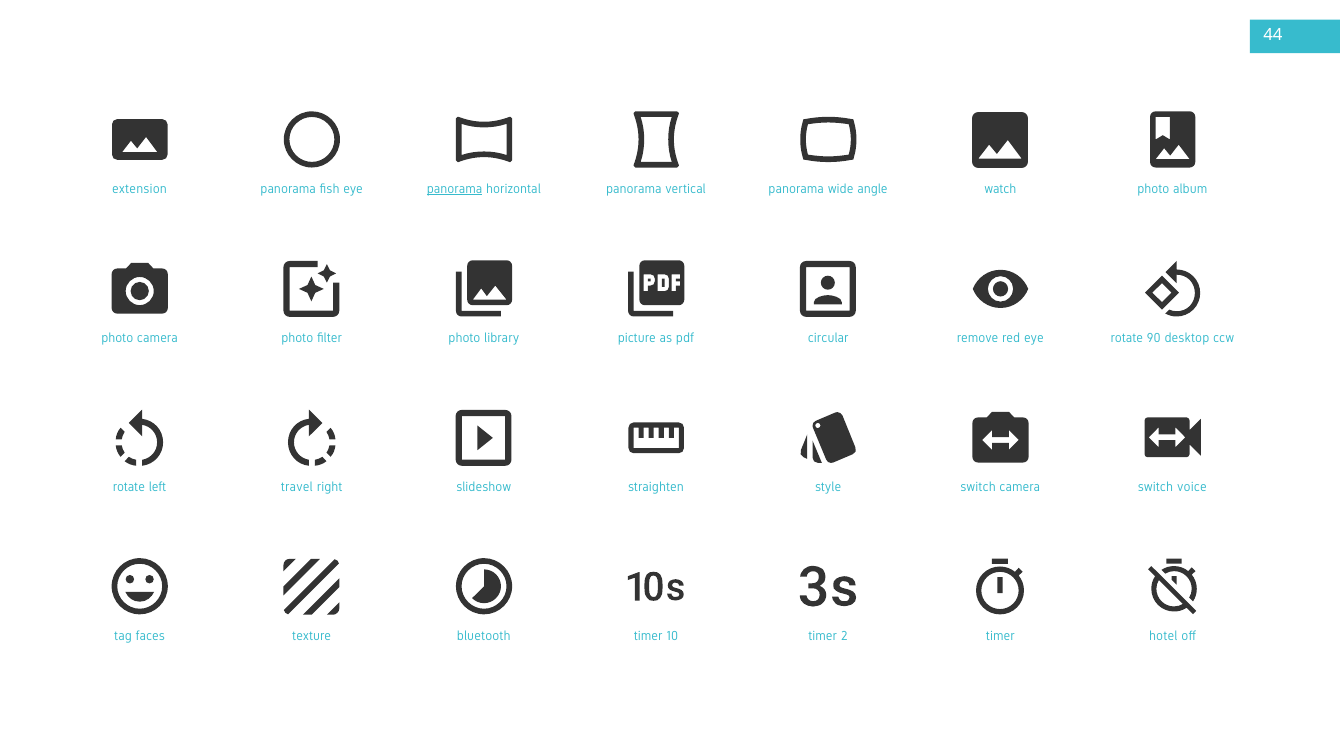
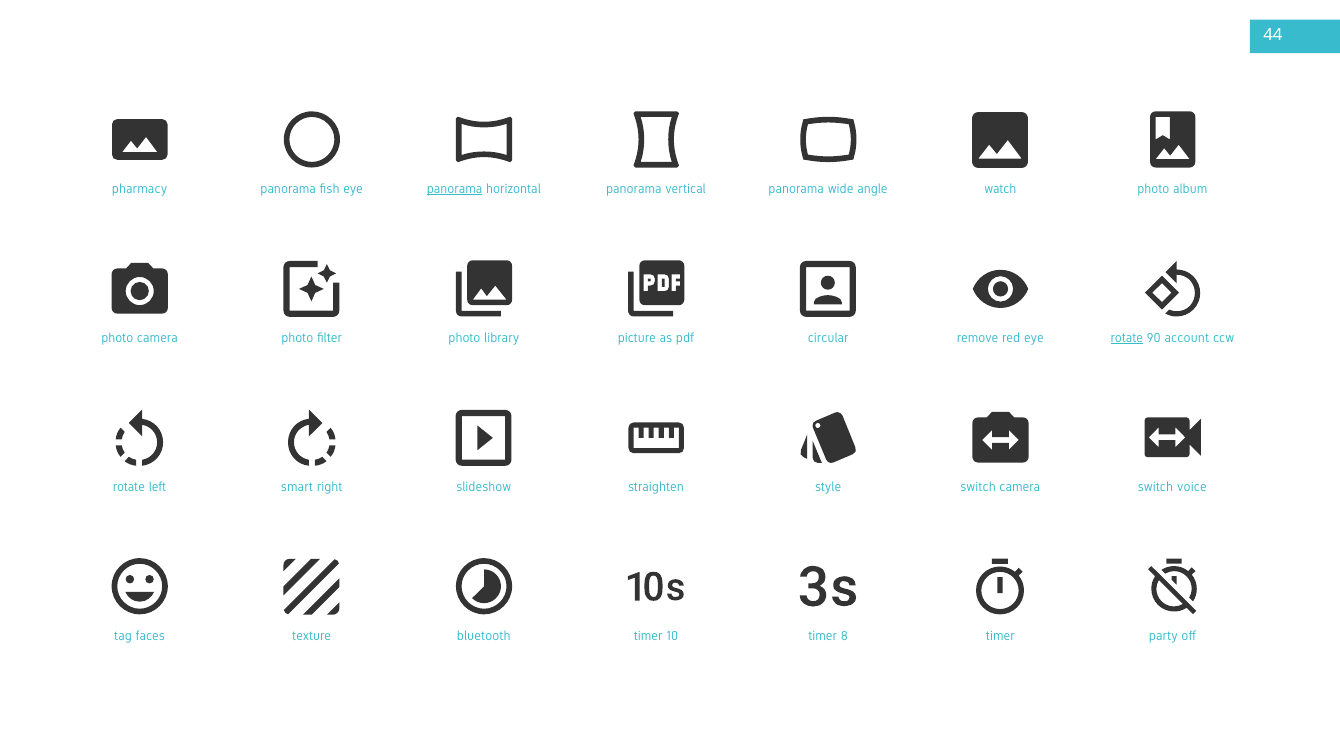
extension: extension -> pharmacy (140, 189)
rotate underline: none -> present (1127, 338)
desktop: desktop -> account (1187, 338)
travel: travel -> smart (297, 487)
2: 2 -> 8 (844, 635)
hotel: hotel -> party (1163, 635)
